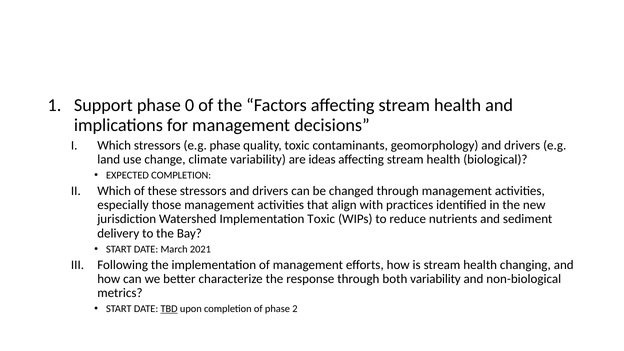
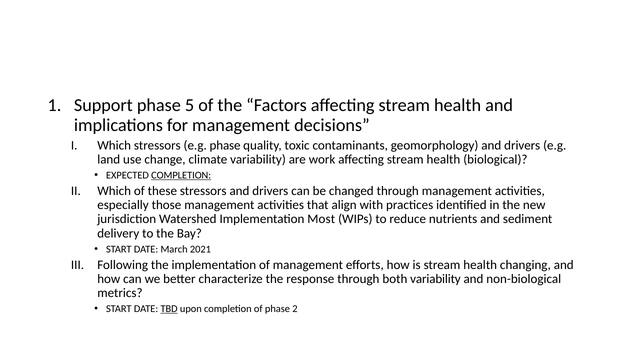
0: 0 -> 5 (190, 105)
ideas: ideas -> work (322, 159)
COMPLETION underline: none -> present (181, 175)
Implementation Toxic: Toxic -> Most (321, 219)
